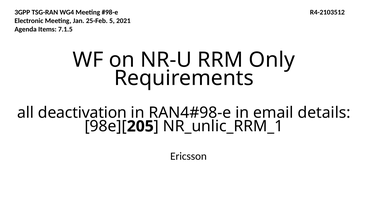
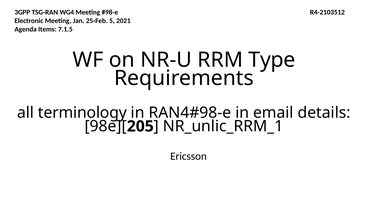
Only: Only -> Type (272, 60)
deactivation: deactivation -> terminology (82, 113)
